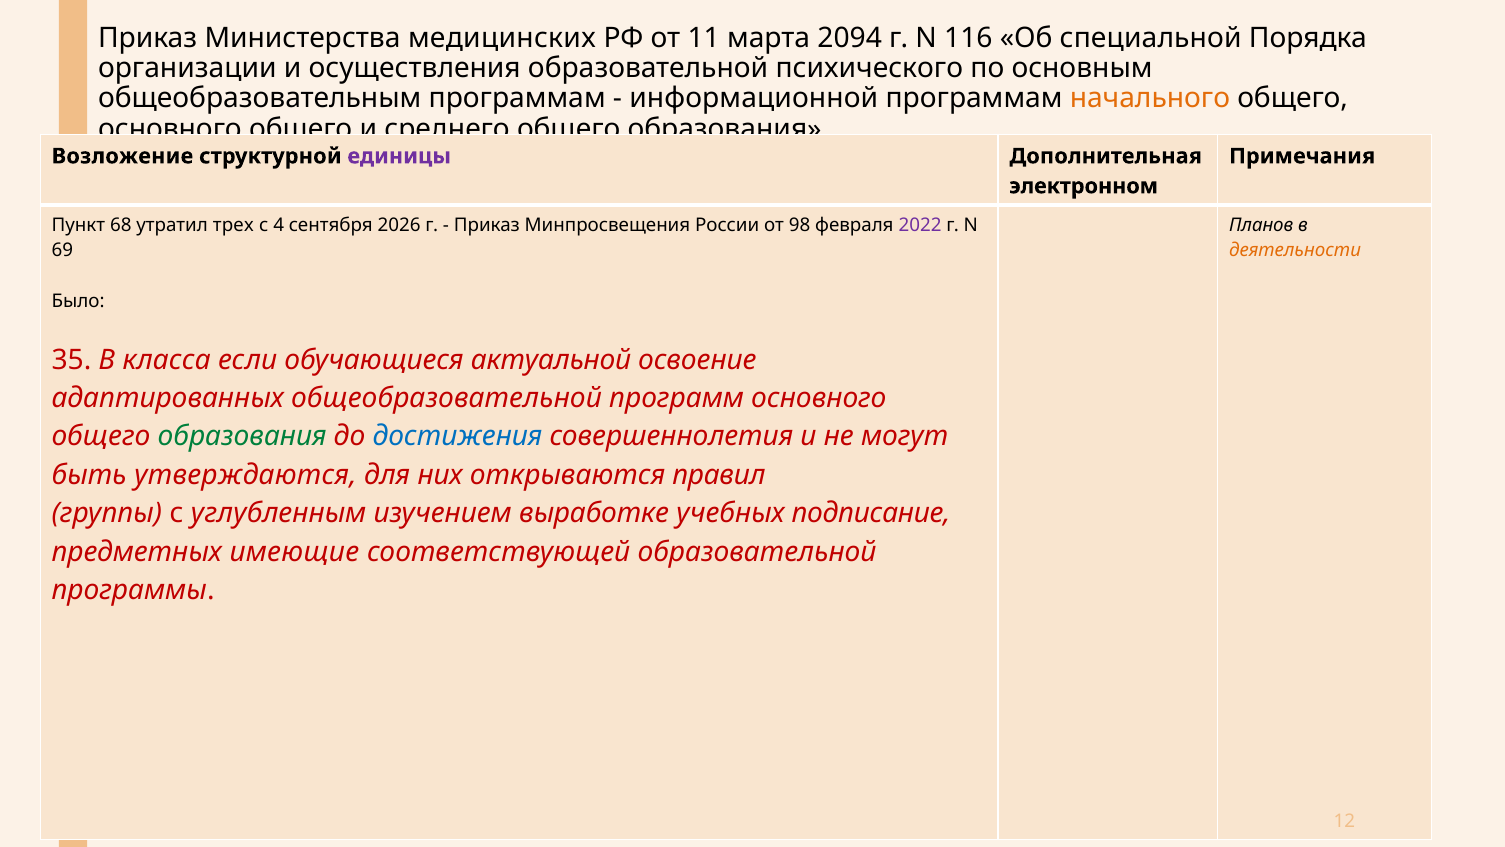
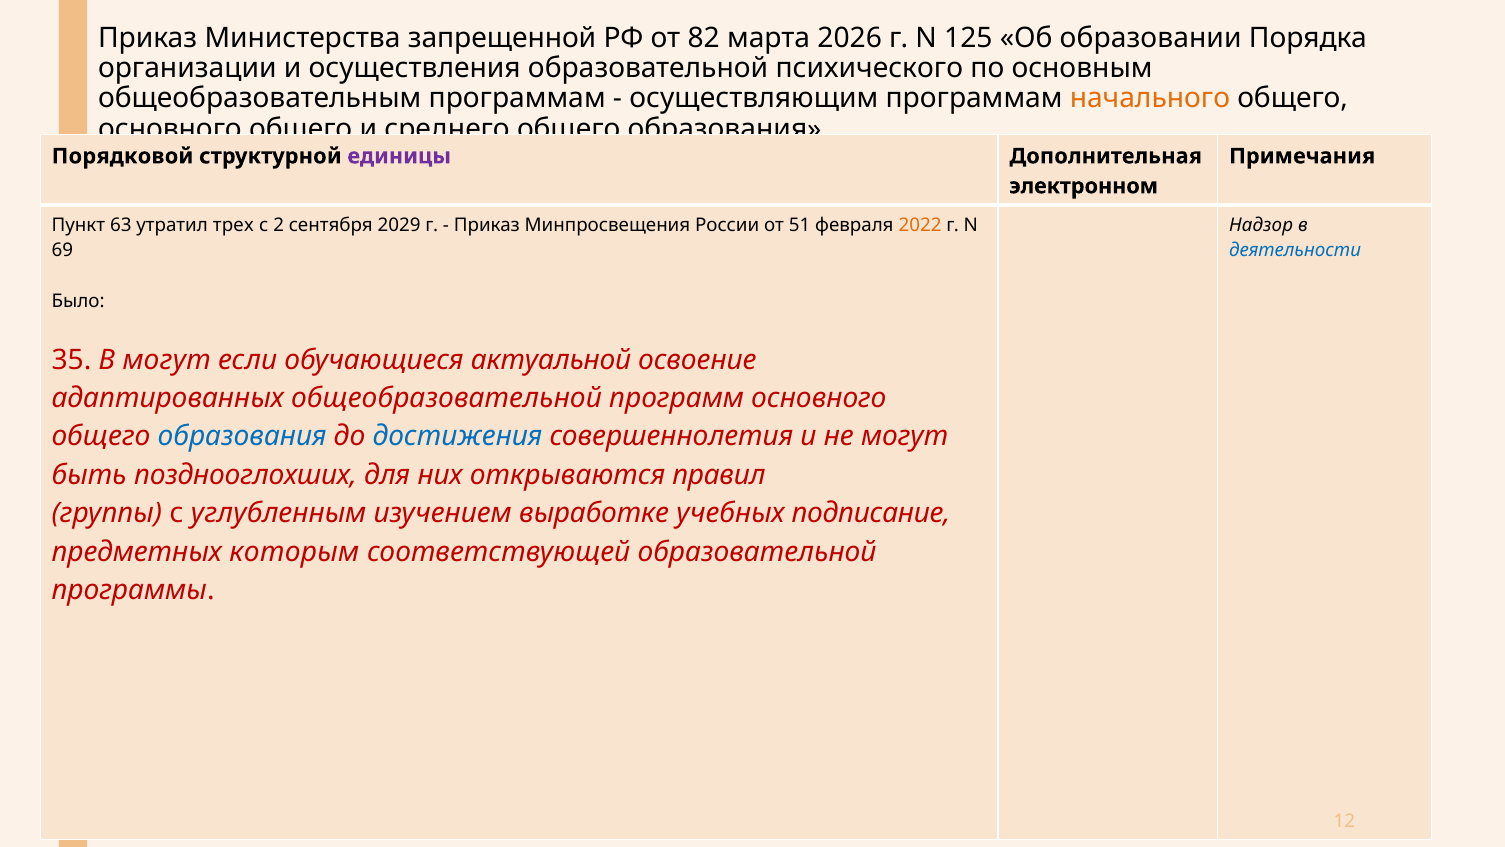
медицинских: медицинских -> запрещенной (502, 38)
11: 11 -> 82 (704, 38)
2094: 2094 -> 2026 (850, 38)
116: 116 -> 125 (968, 38)
специальной: специальной -> образовании (1151, 38)
информационной: информационной -> осуществляющим (754, 99)
Возложение: Возложение -> Порядковой (122, 156)
68: 68 -> 63 (121, 225)
4: 4 -> 2 (279, 225)
2026: 2026 -> 2029 (399, 225)
98: 98 -> 51 (800, 225)
2022 colour: purple -> orange (920, 225)
Планов: Планов -> Надзор (1261, 225)
деятельности colour: orange -> blue (1295, 250)
В класса: класса -> могут (167, 360)
образования colour: green -> blue (242, 436)
утверждаются: утверждаются -> позднооглохших (245, 475)
имеющие: имеющие -> которым (294, 552)
